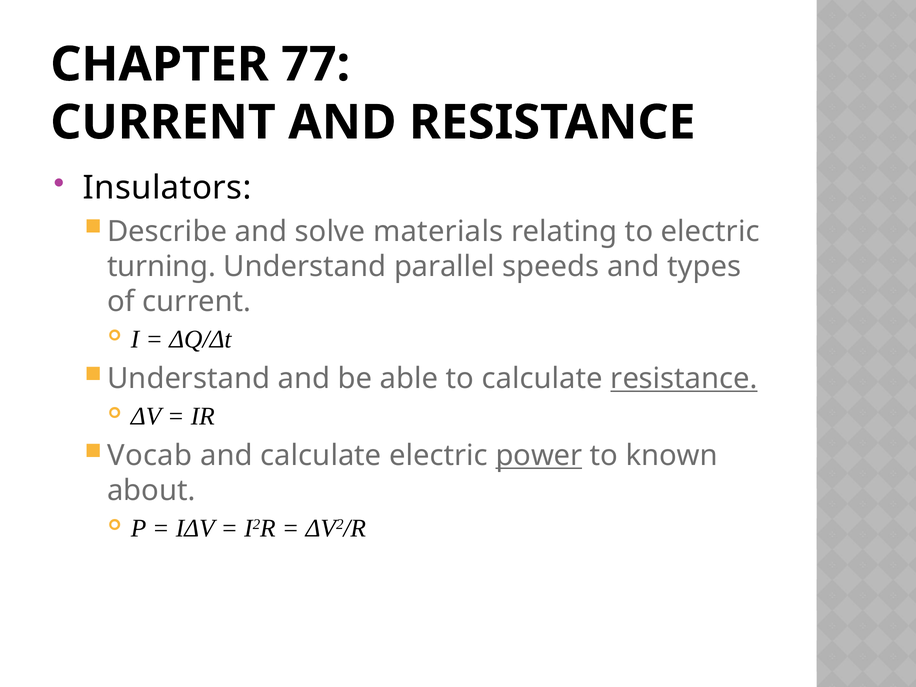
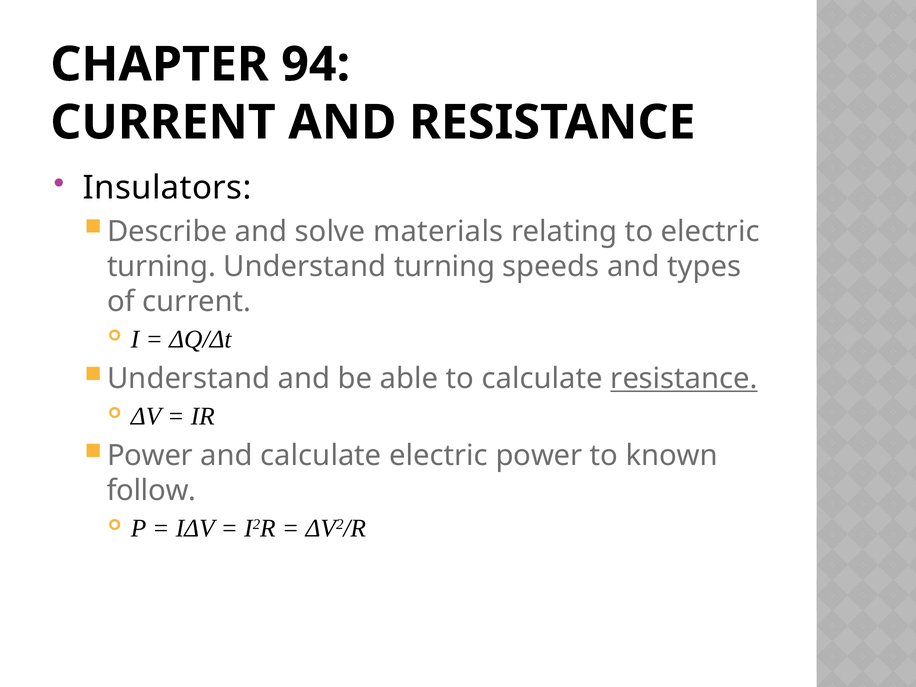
77: 77 -> 94 (316, 64)
Understand parallel: parallel -> turning (445, 266)
Vocab: Vocab -> Power (150, 456)
power underline: present -> none (539, 456)
about: about -> follow (151, 491)
